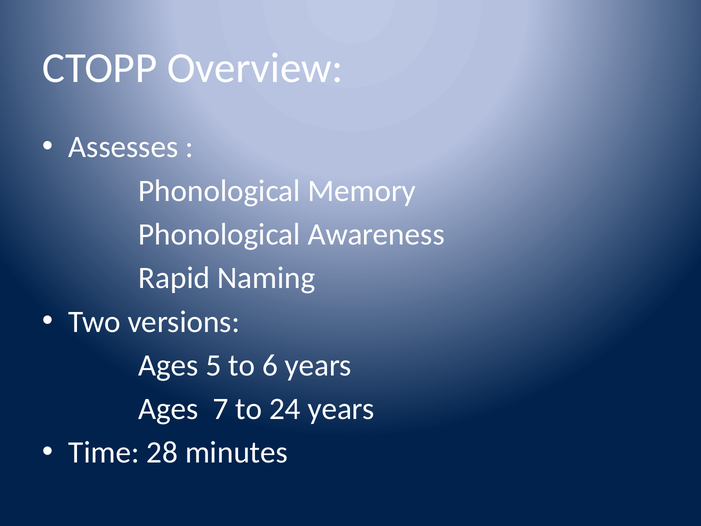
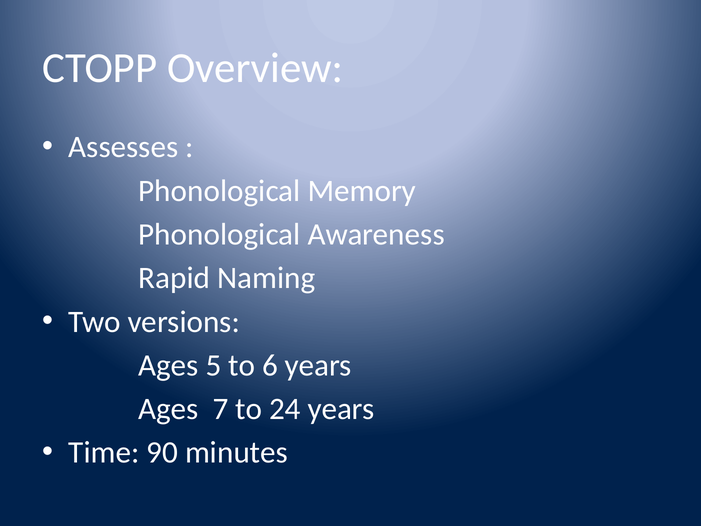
28: 28 -> 90 (162, 452)
